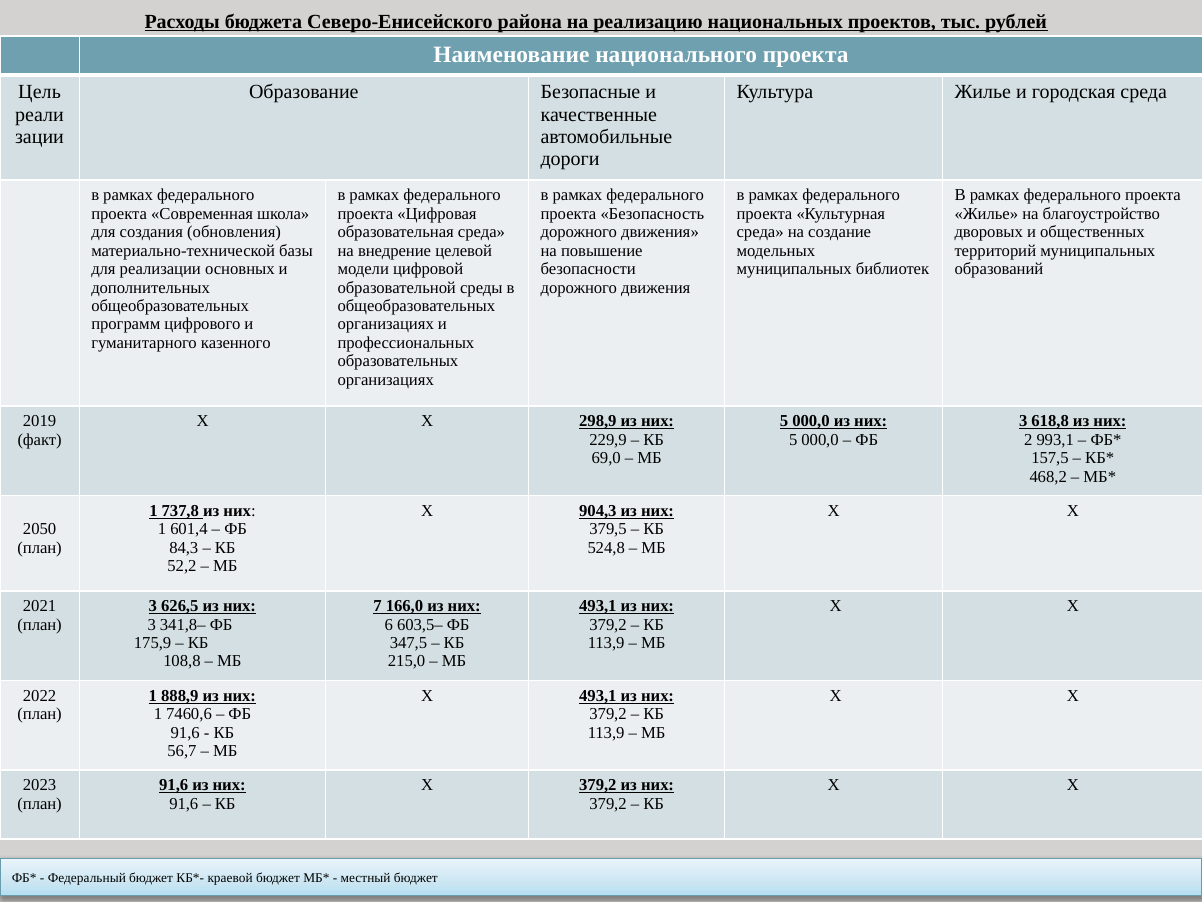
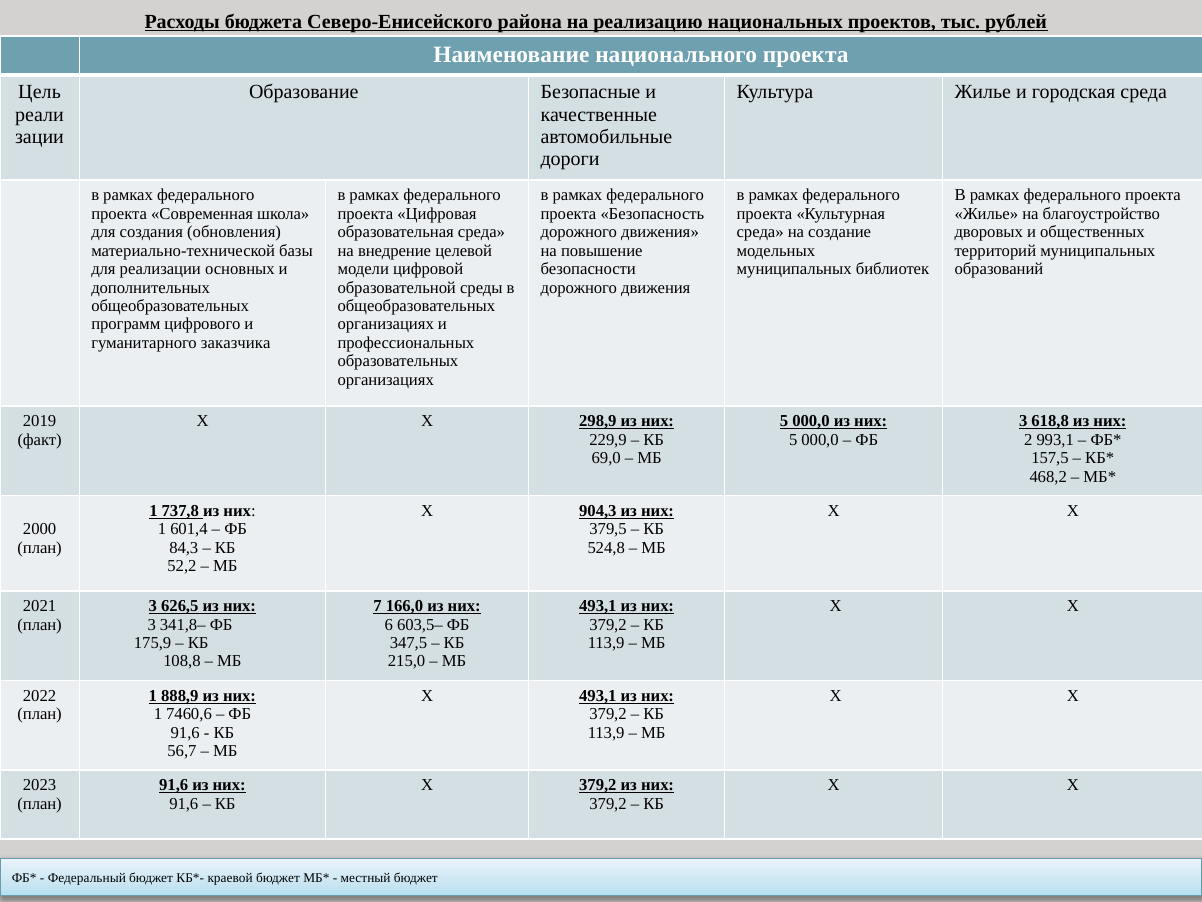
казенного: казенного -> заказчика (236, 343)
2050: 2050 -> 2000 (40, 529)
